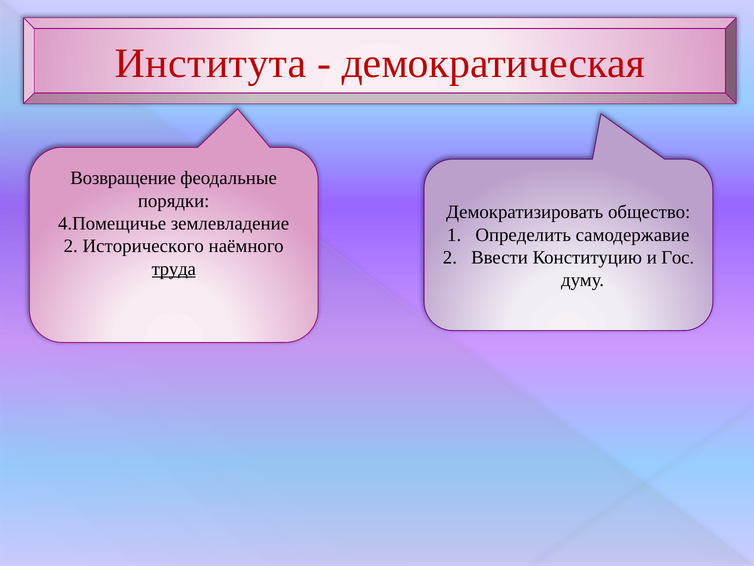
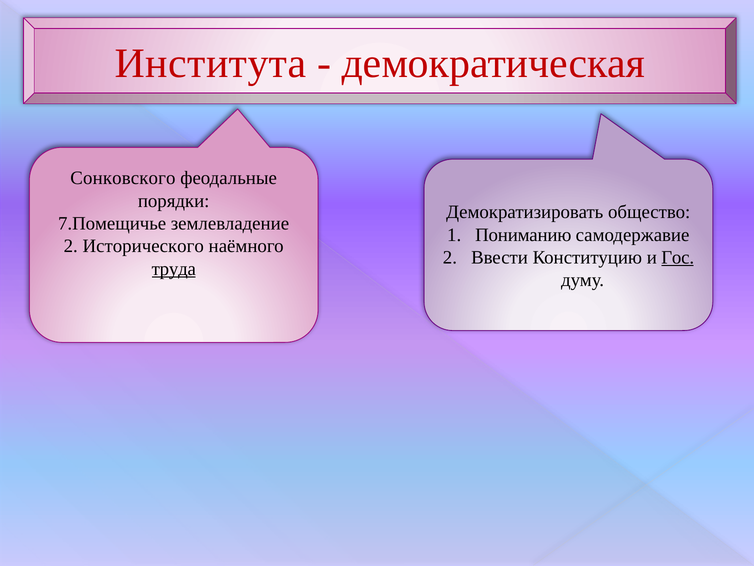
Возвращение: Возвращение -> Сонковского (123, 178)
4.Помещичье: 4.Помещичье -> 7.Помещичье (112, 223)
Определить: Определить -> Пониманию (523, 235)
Гос underline: none -> present (678, 257)
